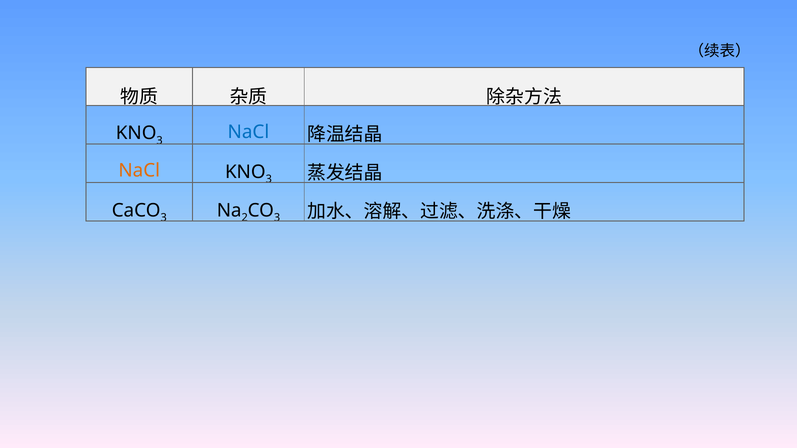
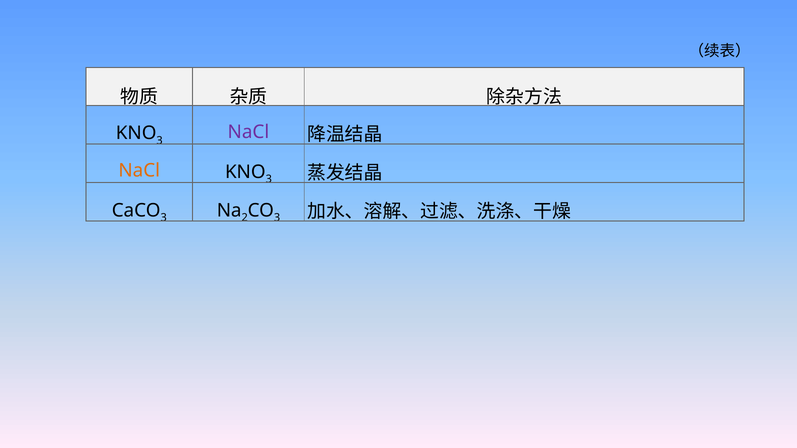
NaCl colour: blue -> purple (248, 132)
